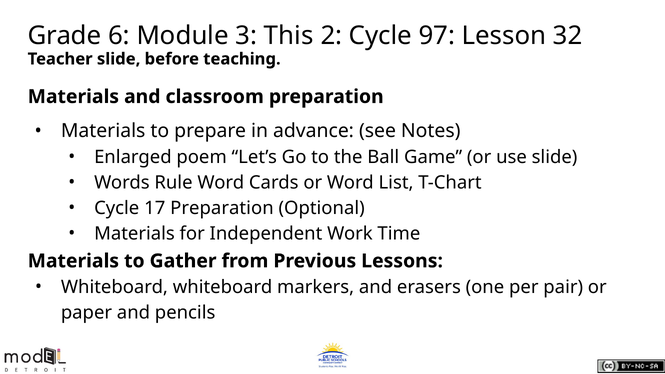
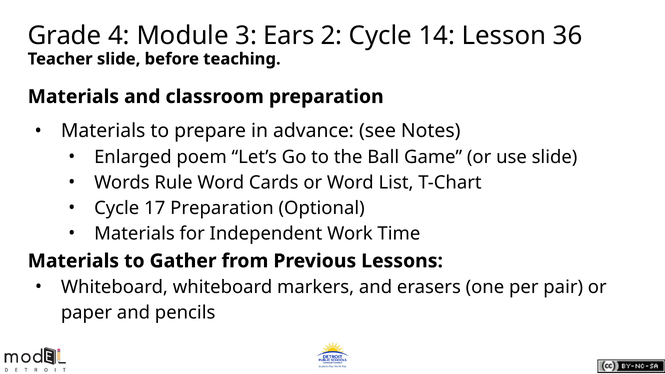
6: 6 -> 4 (119, 36)
This: This -> Ears (289, 36)
97: 97 -> 14 (437, 36)
32: 32 -> 36 (568, 36)
